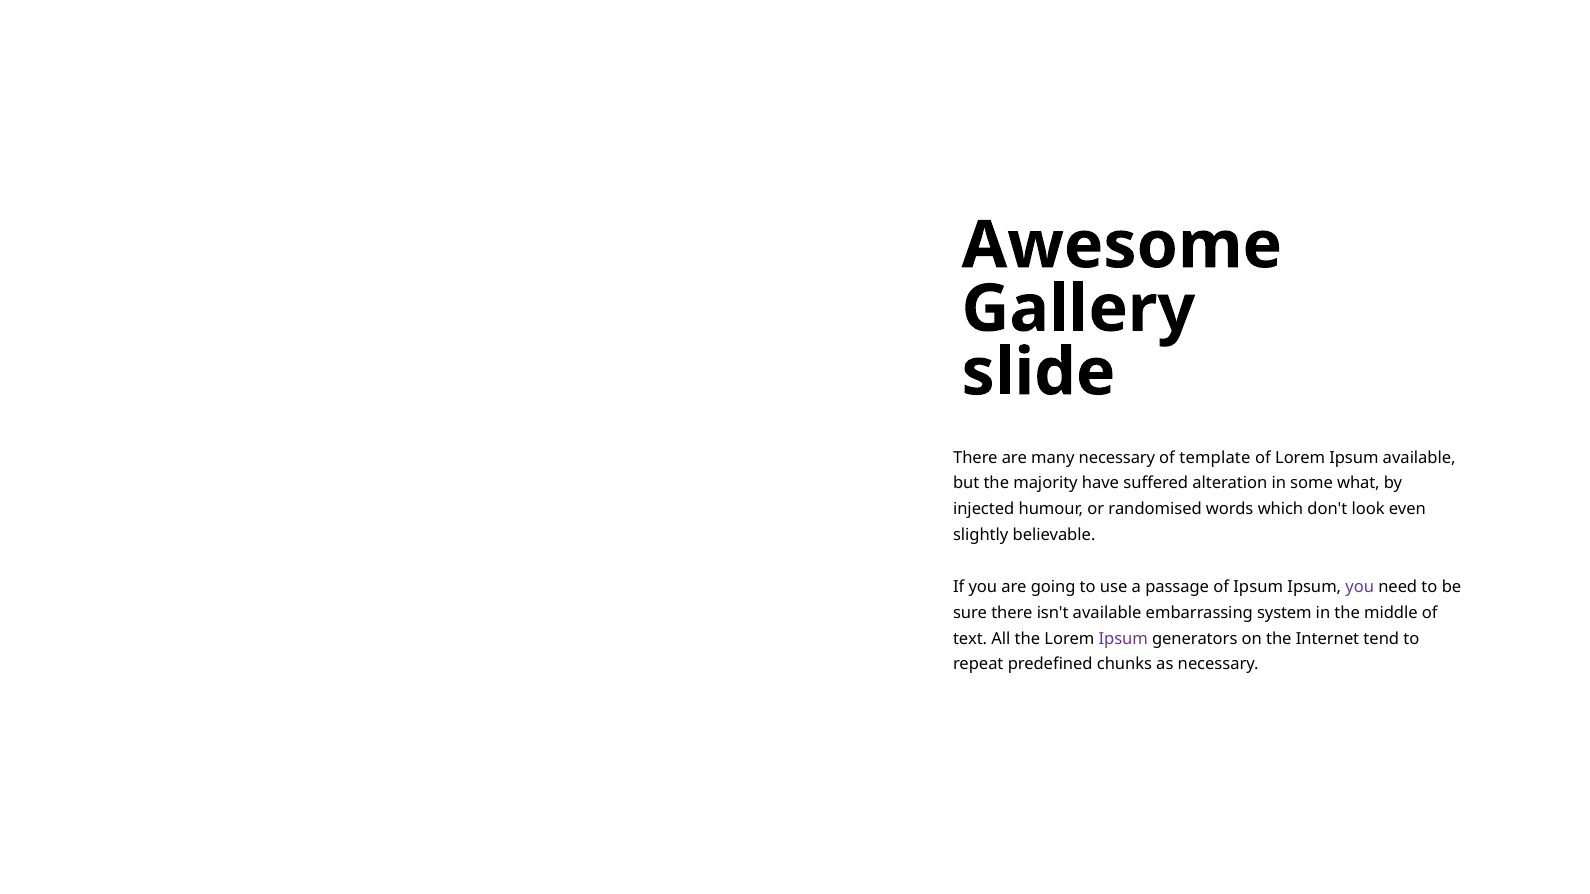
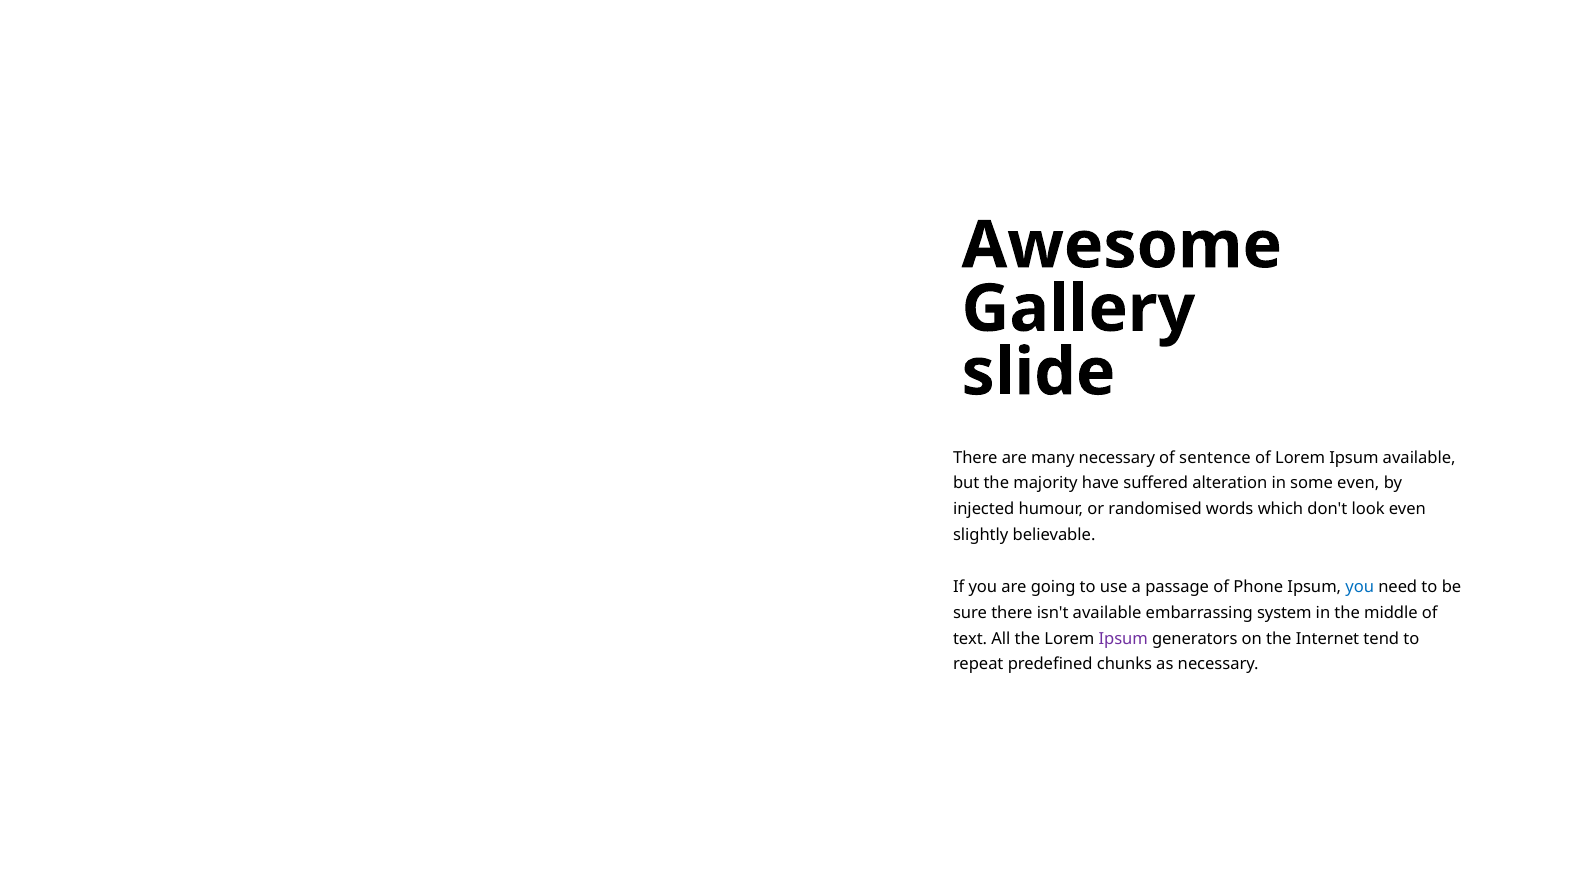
template: template -> sentence (1215, 458)
some what: what -> even (1358, 484)
of Ipsum: Ipsum -> Phone (1258, 587)
you colour: purple -> blue (1360, 587)
